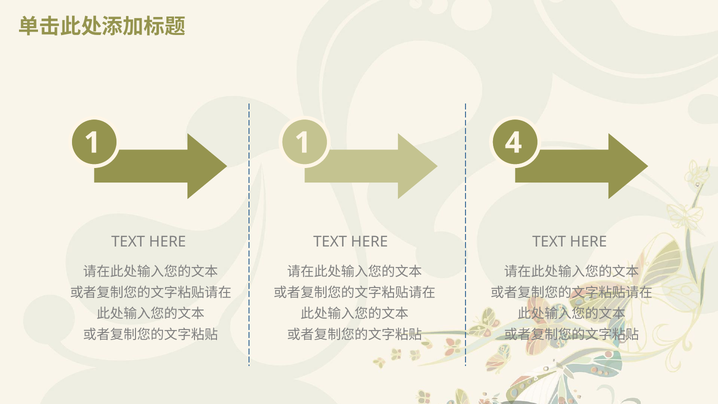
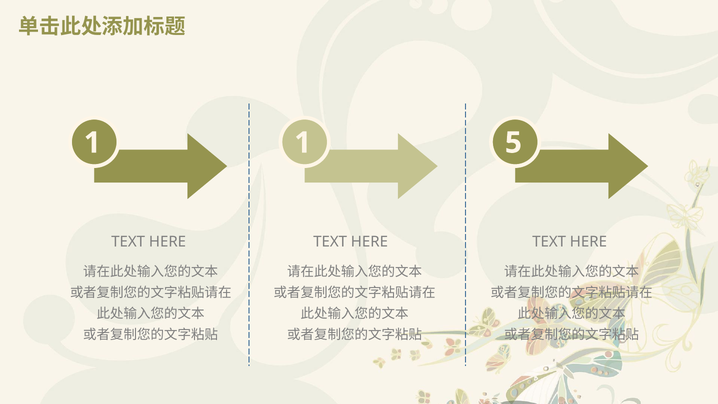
4: 4 -> 5 (513, 143)
